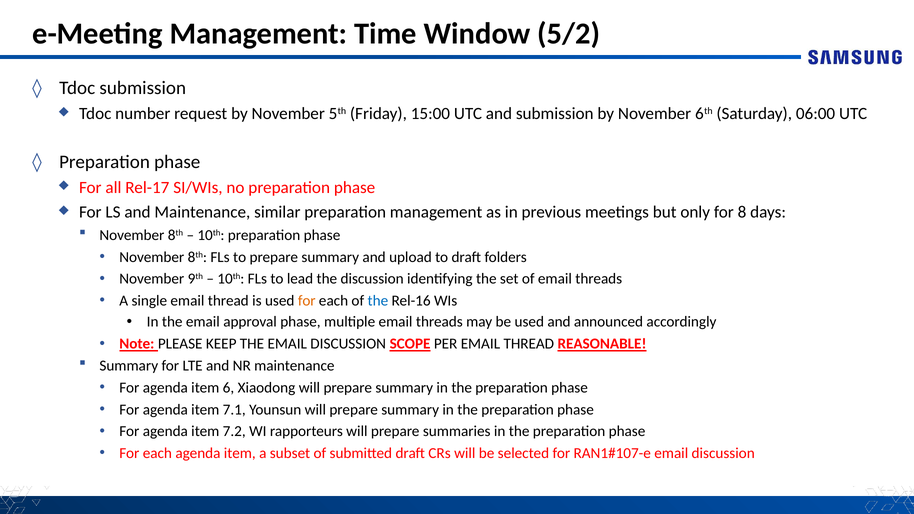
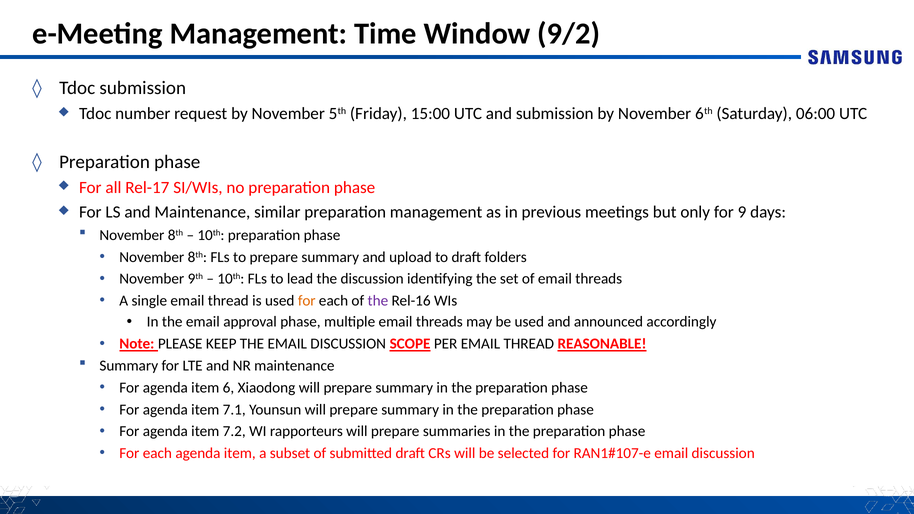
5/2: 5/2 -> 9/2 (569, 34)
8: 8 -> 9 (742, 212)
the colour: blue -> purple (378, 301)
